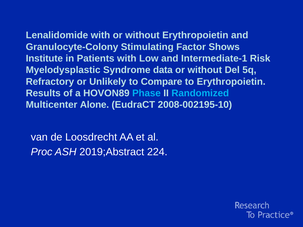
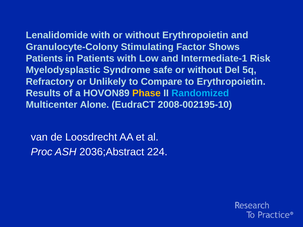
Institute: Institute -> Patients (44, 58)
data: data -> safe (163, 70)
Phase colour: light blue -> yellow (146, 93)
2019;Abstract: 2019;Abstract -> 2036;Abstract (112, 152)
